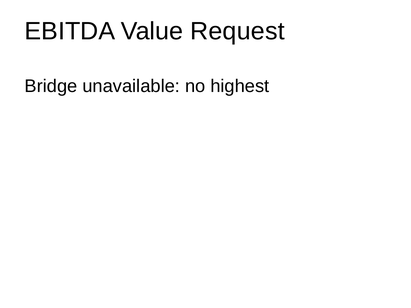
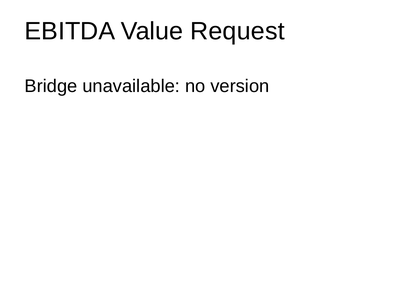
highest: highest -> version (240, 86)
